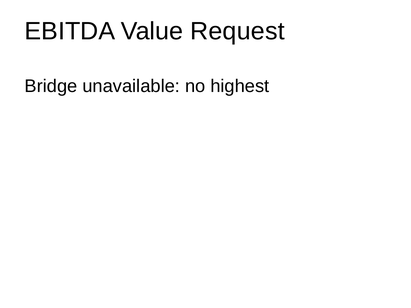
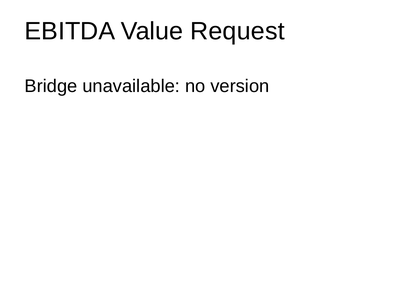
highest: highest -> version (240, 86)
